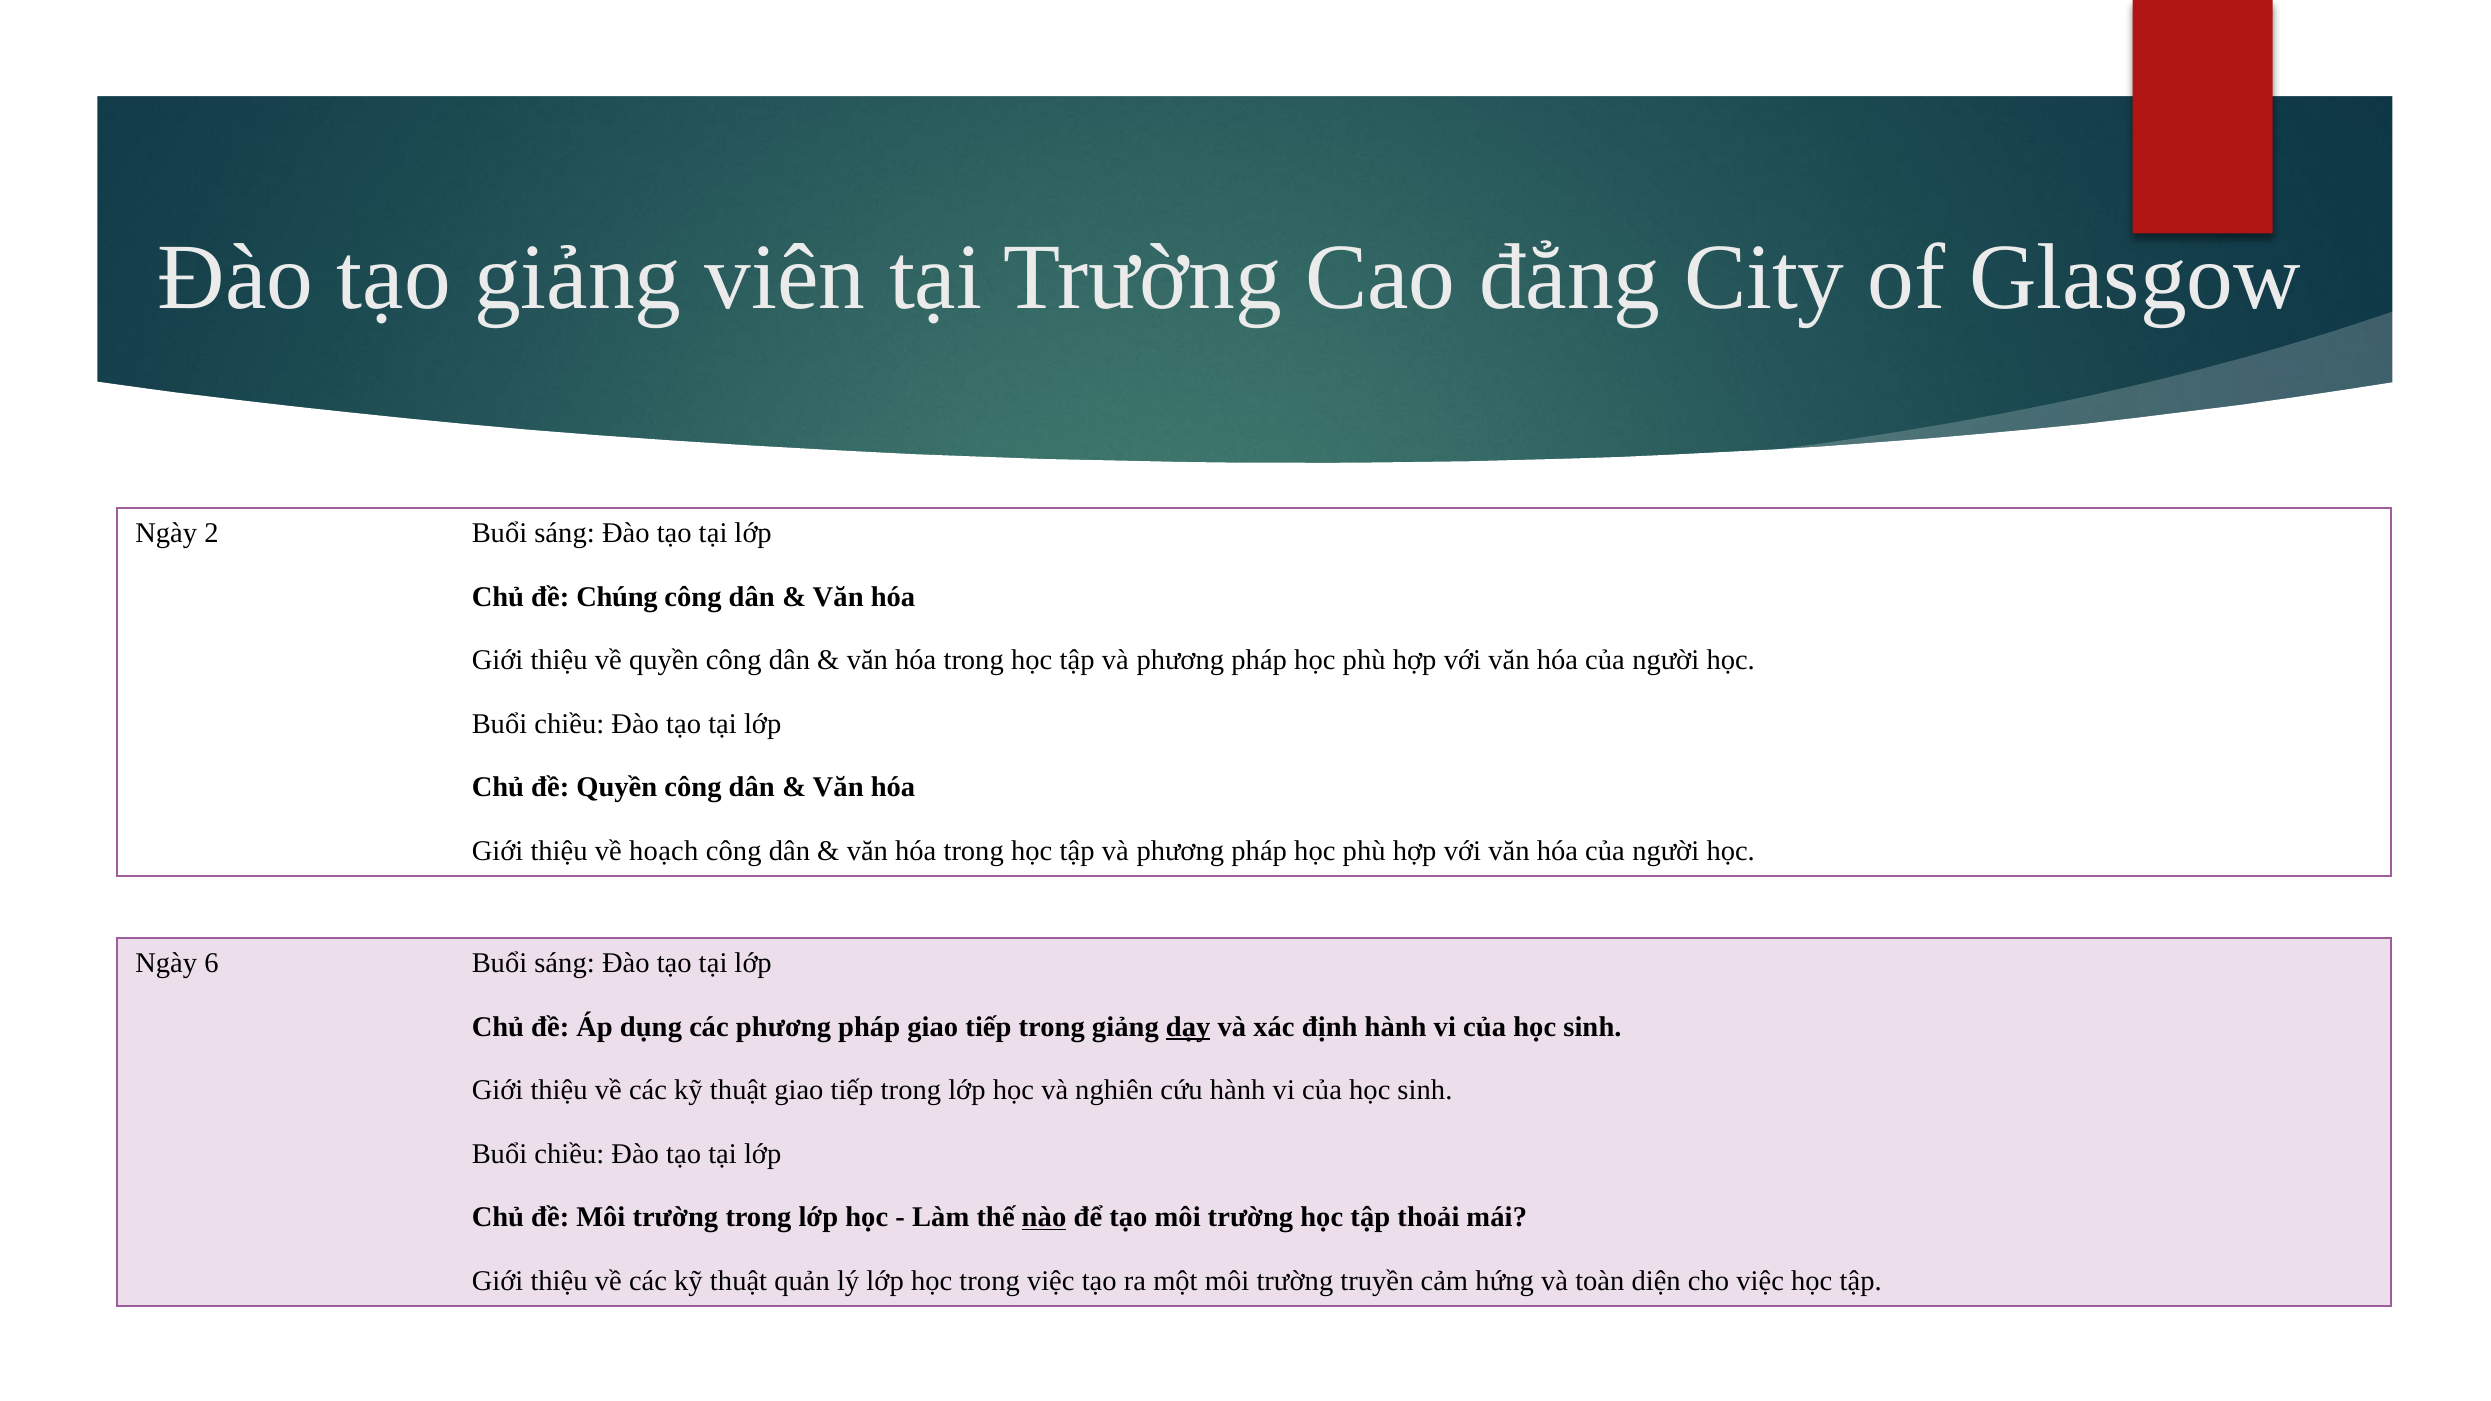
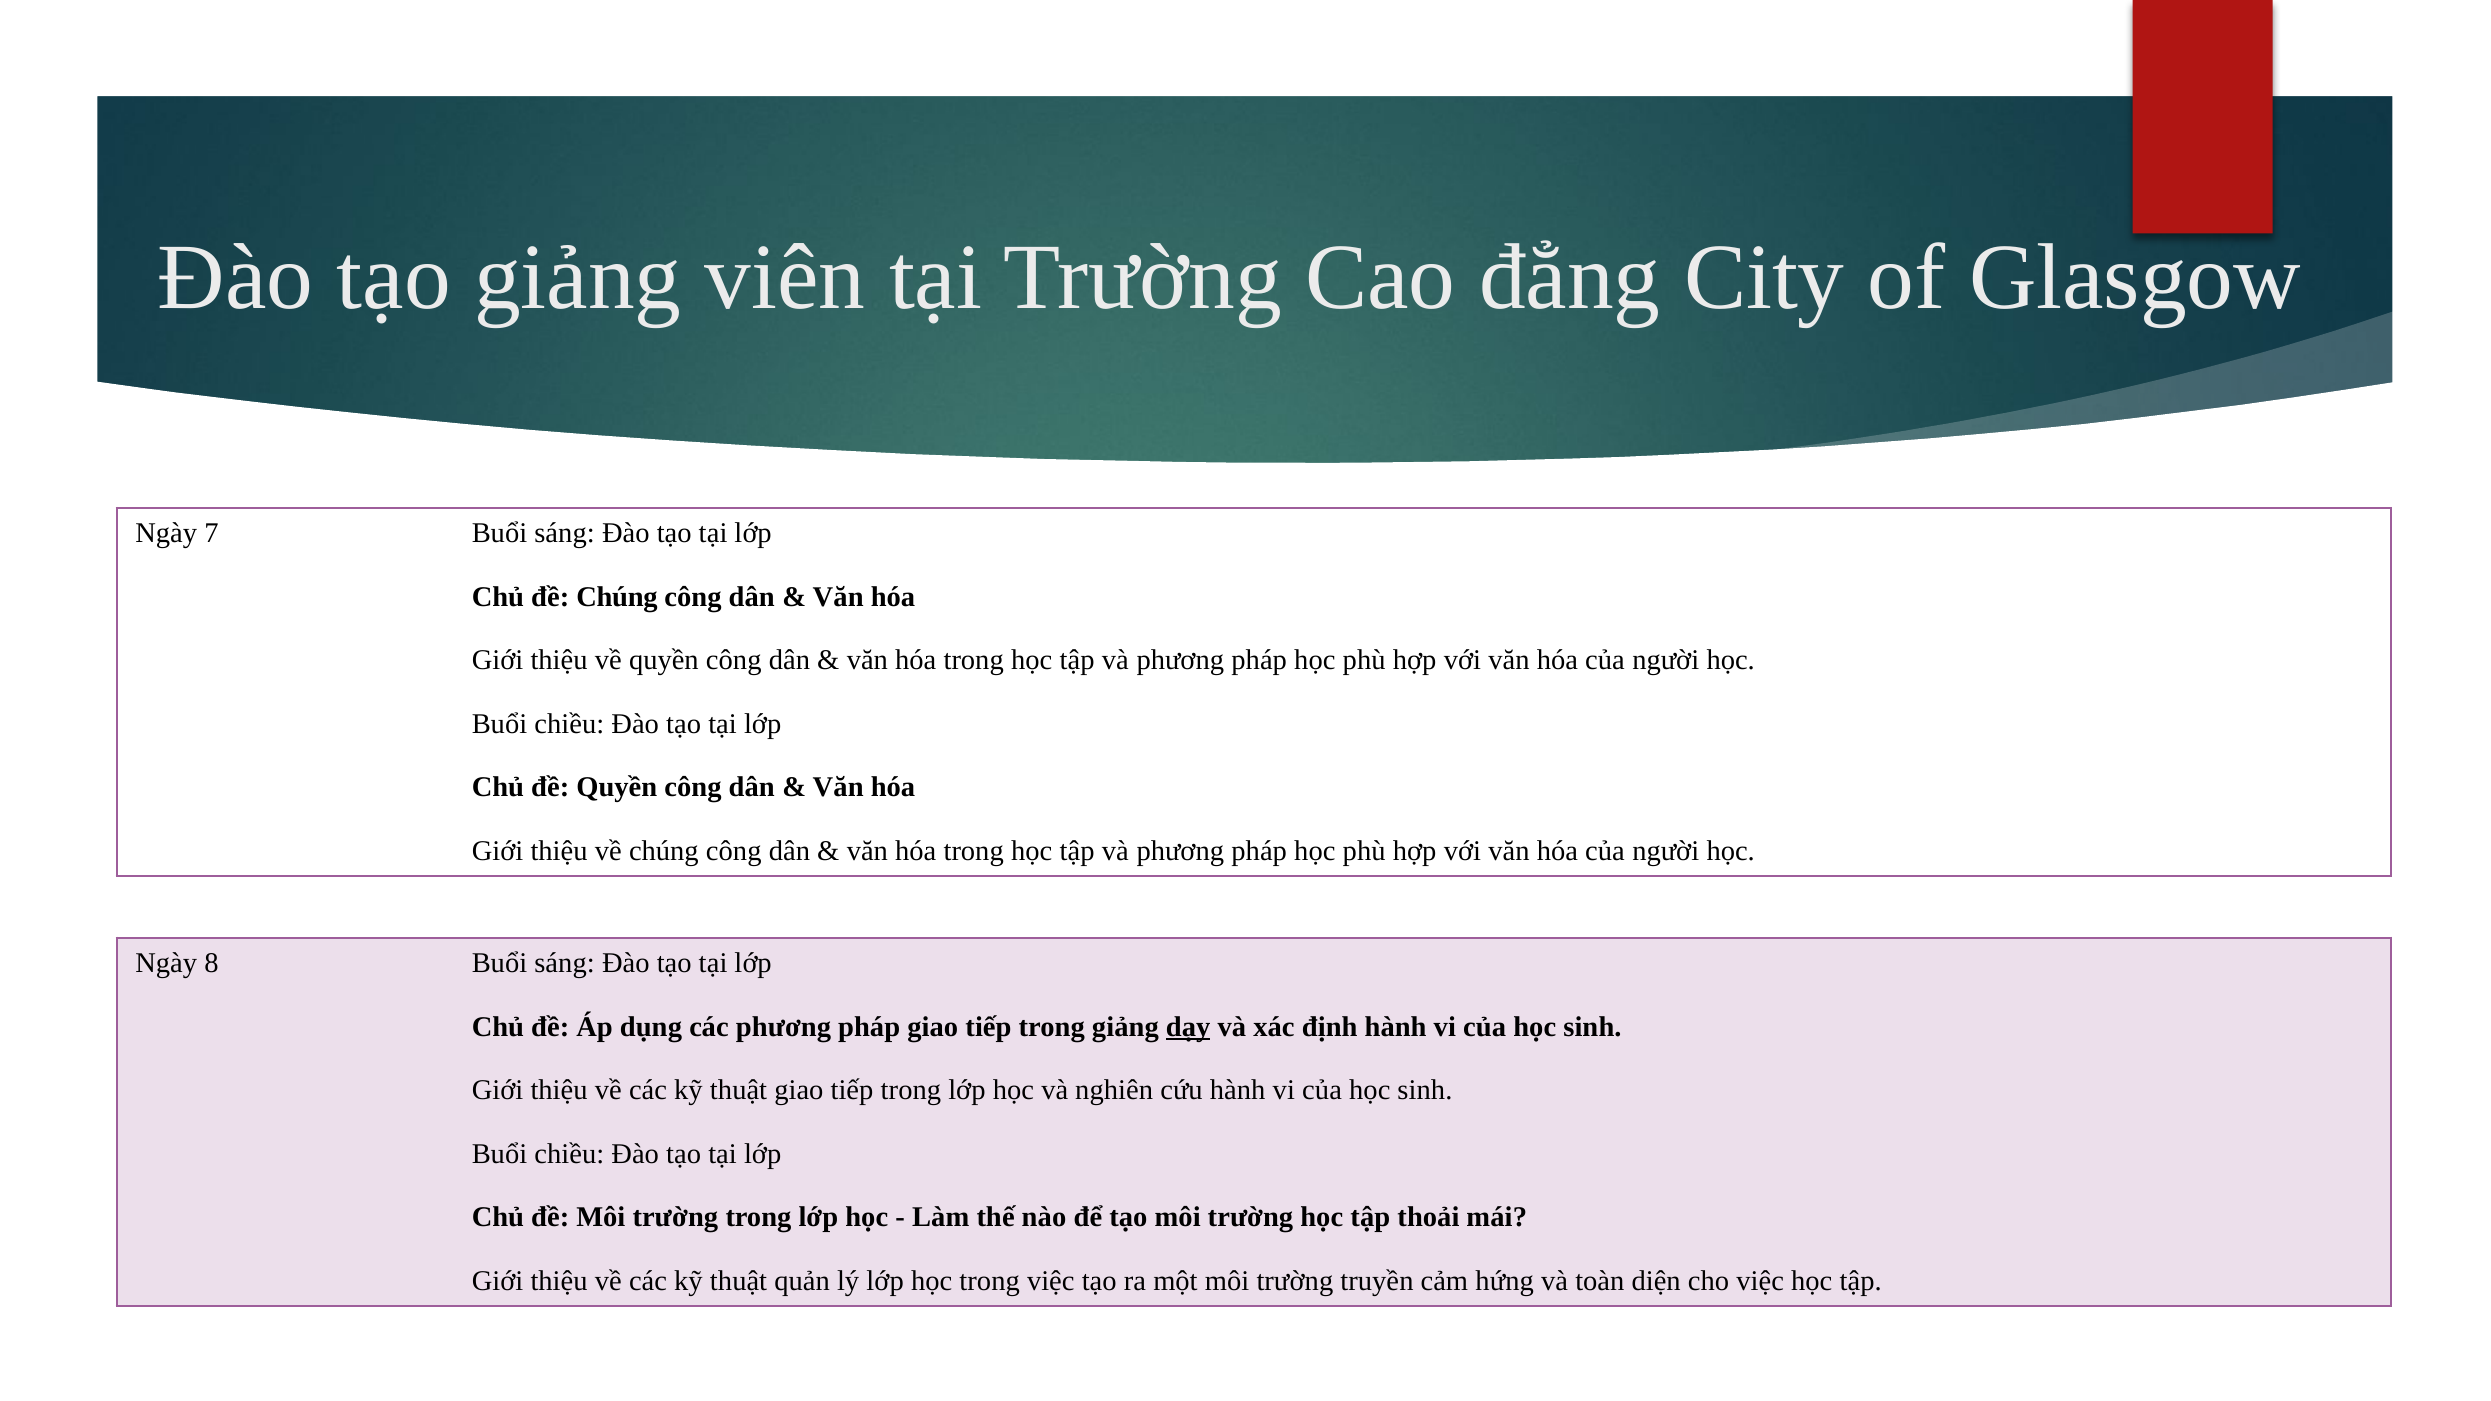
2: 2 -> 7 (212, 533)
về hoạch: hoạch -> chúng (664, 851)
6: 6 -> 8 (212, 963)
nào underline: present -> none (1044, 1217)
